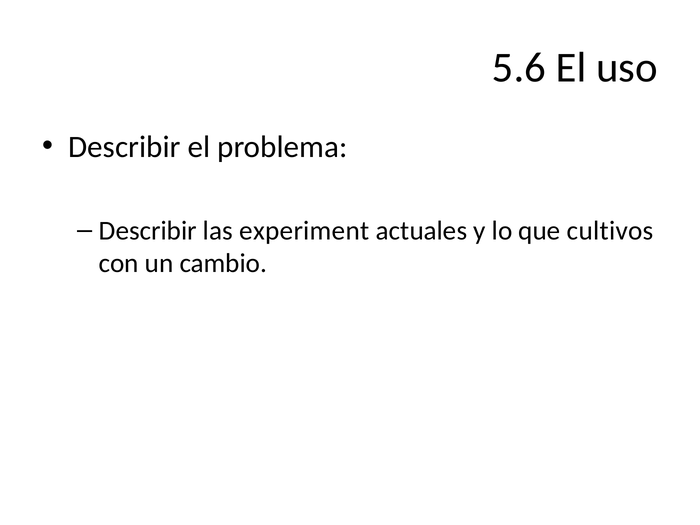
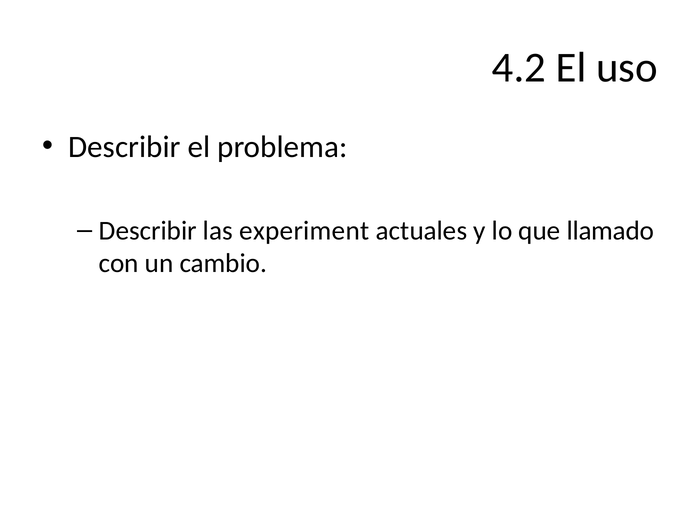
5.6: 5.6 -> 4.2 (519, 68)
cultivos: cultivos -> llamado (610, 231)
